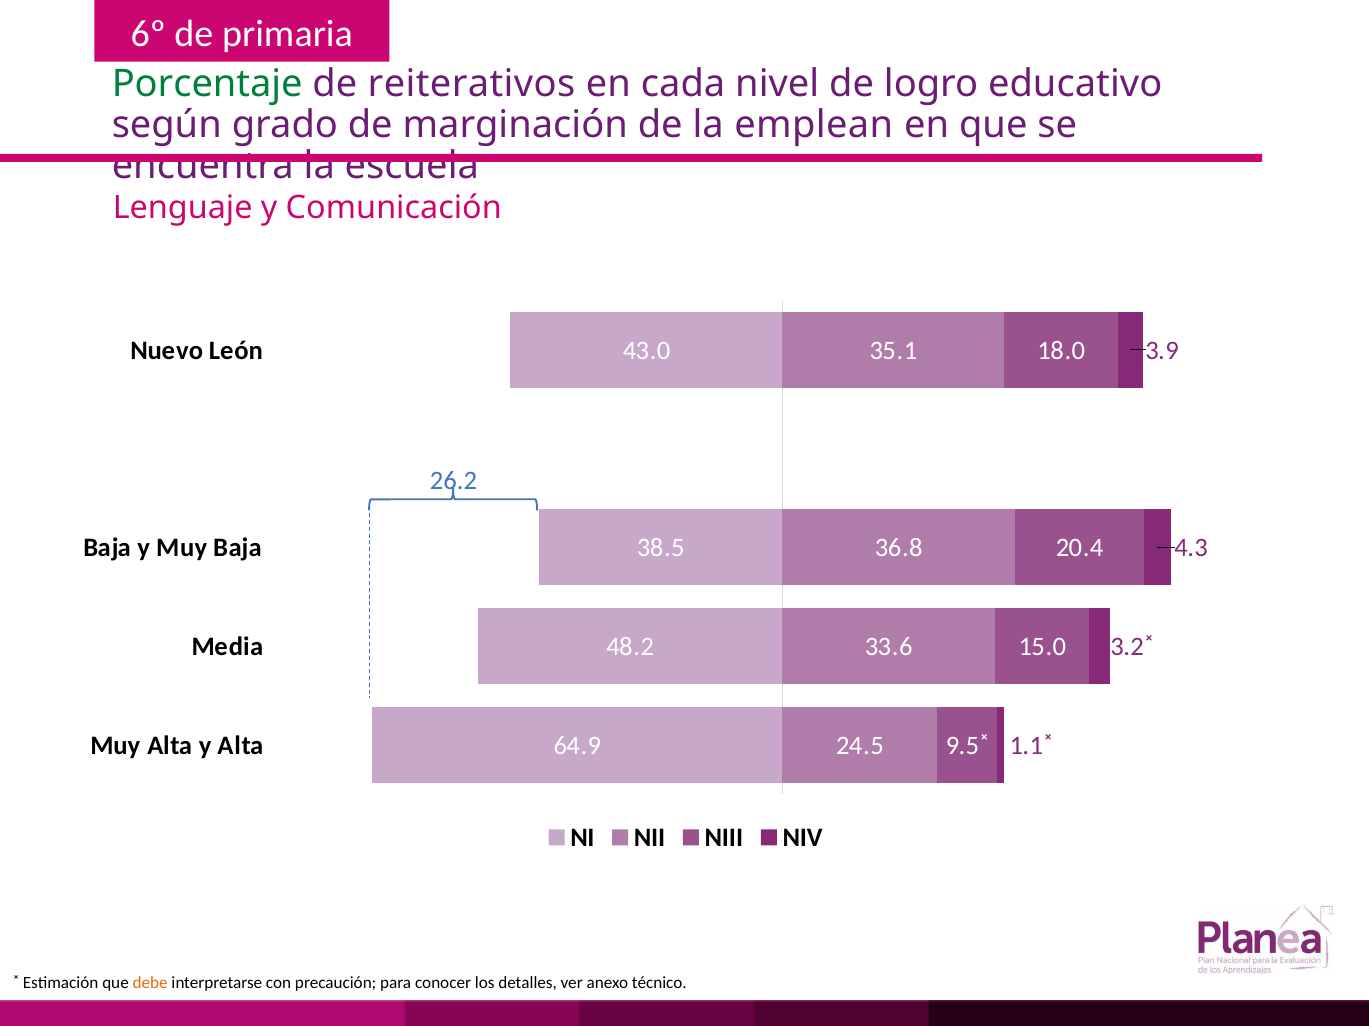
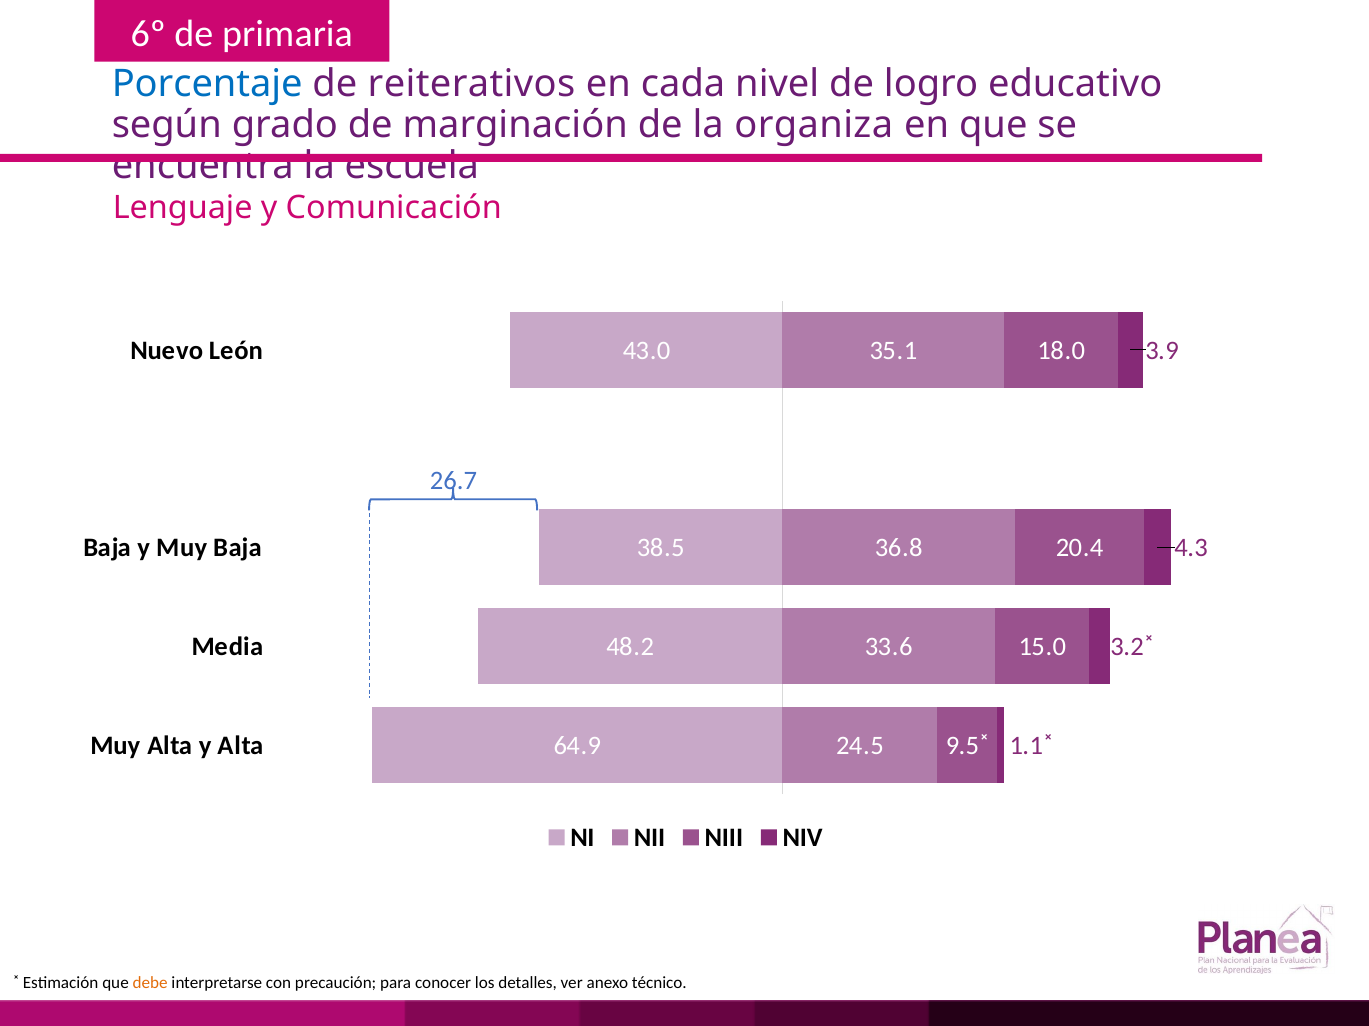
Porcentaje colour: green -> blue (207, 84)
emplean: emplean -> organiza (814, 125)
26.2: 26.2 -> 26.7 (453, 481)
